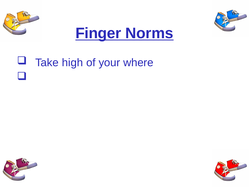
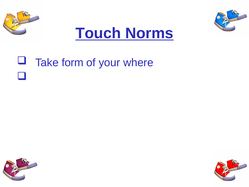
Finger: Finger -> Touch (98, 33)
high: high -> form (73, 63)
